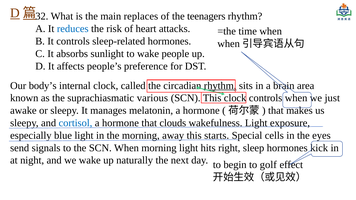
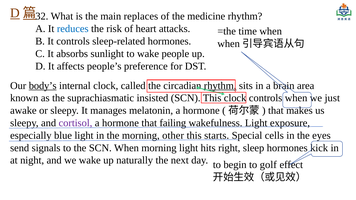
teenagers: teenagers -> medicine (206, 16)
body’s underline: none -> present (43, 86)
various: various -> insisted (152, 98)
cortisol colour: blue -> purple (75, 123)
clouds: clouds -> failing (173, 123)
away: away -> other (173, 136)
